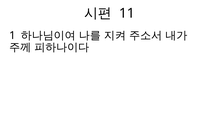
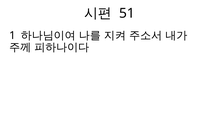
11: 11 -> 51 (127, 13)
